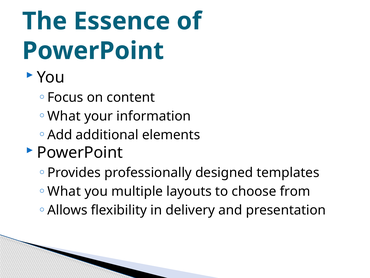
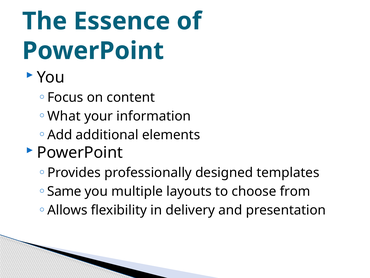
What: What -> Same (64, 191)
